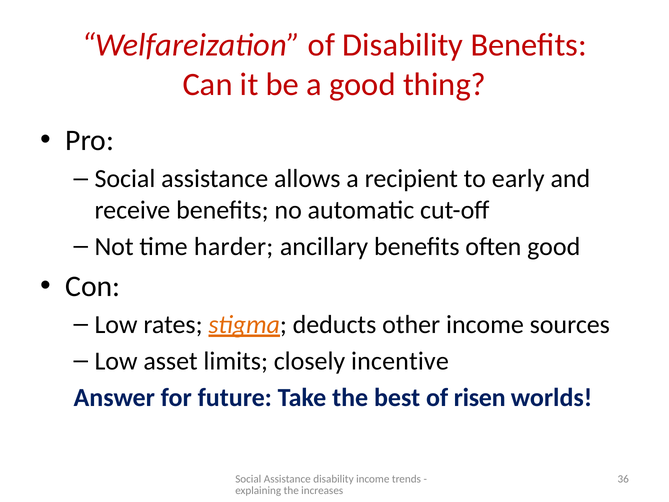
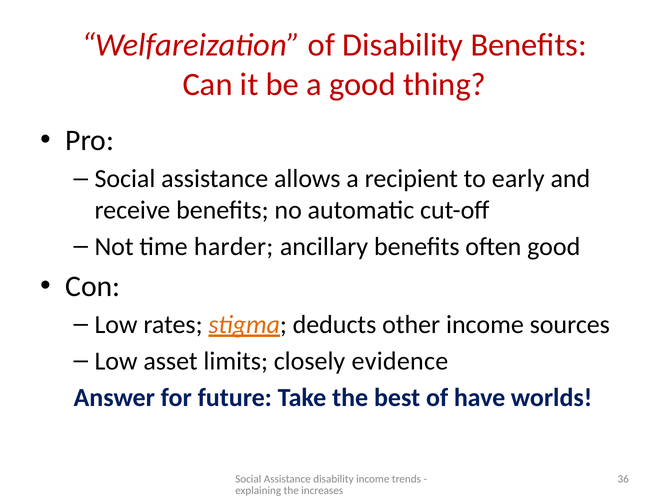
incentive: incentive -> evidence (400, 361)
risen: risen -> have (480, 397)
